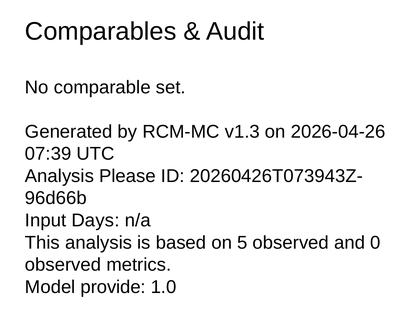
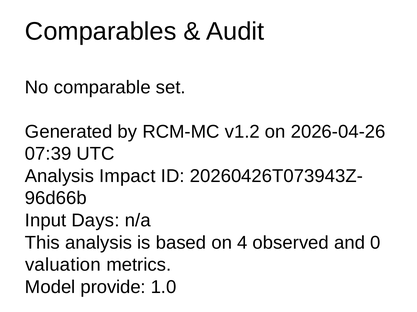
v1.3: v1.3 -> v1.2 (242, 132)
Please: Please -> Impact (127, 176)
5: 5 -> 4 (242, 243)
observed: observed -> valuation (63, 265)
